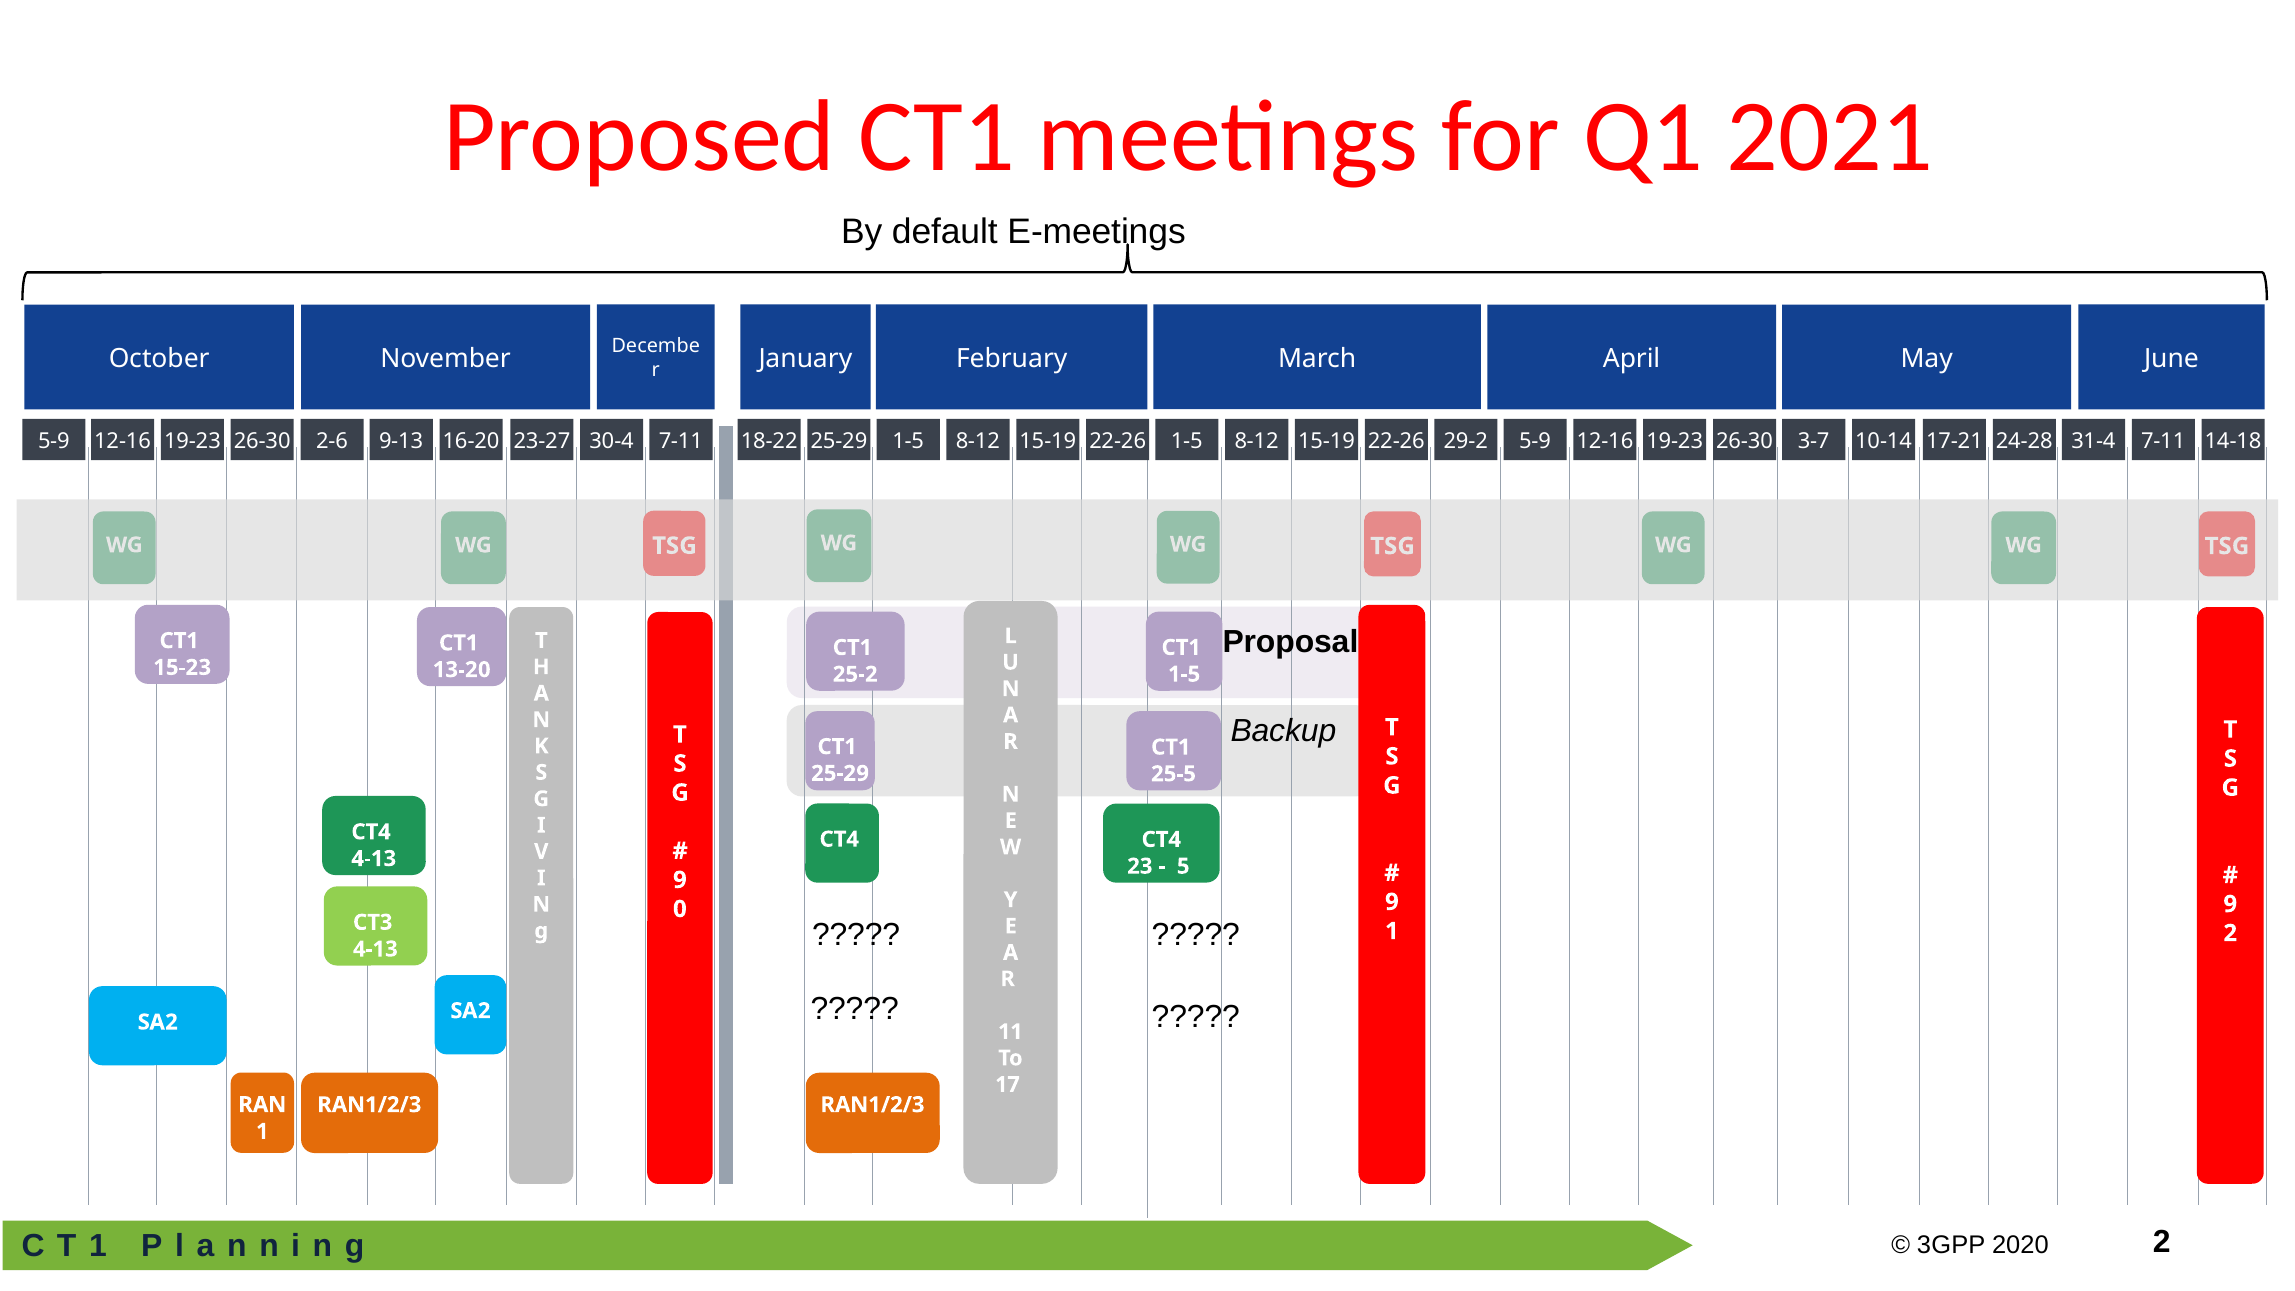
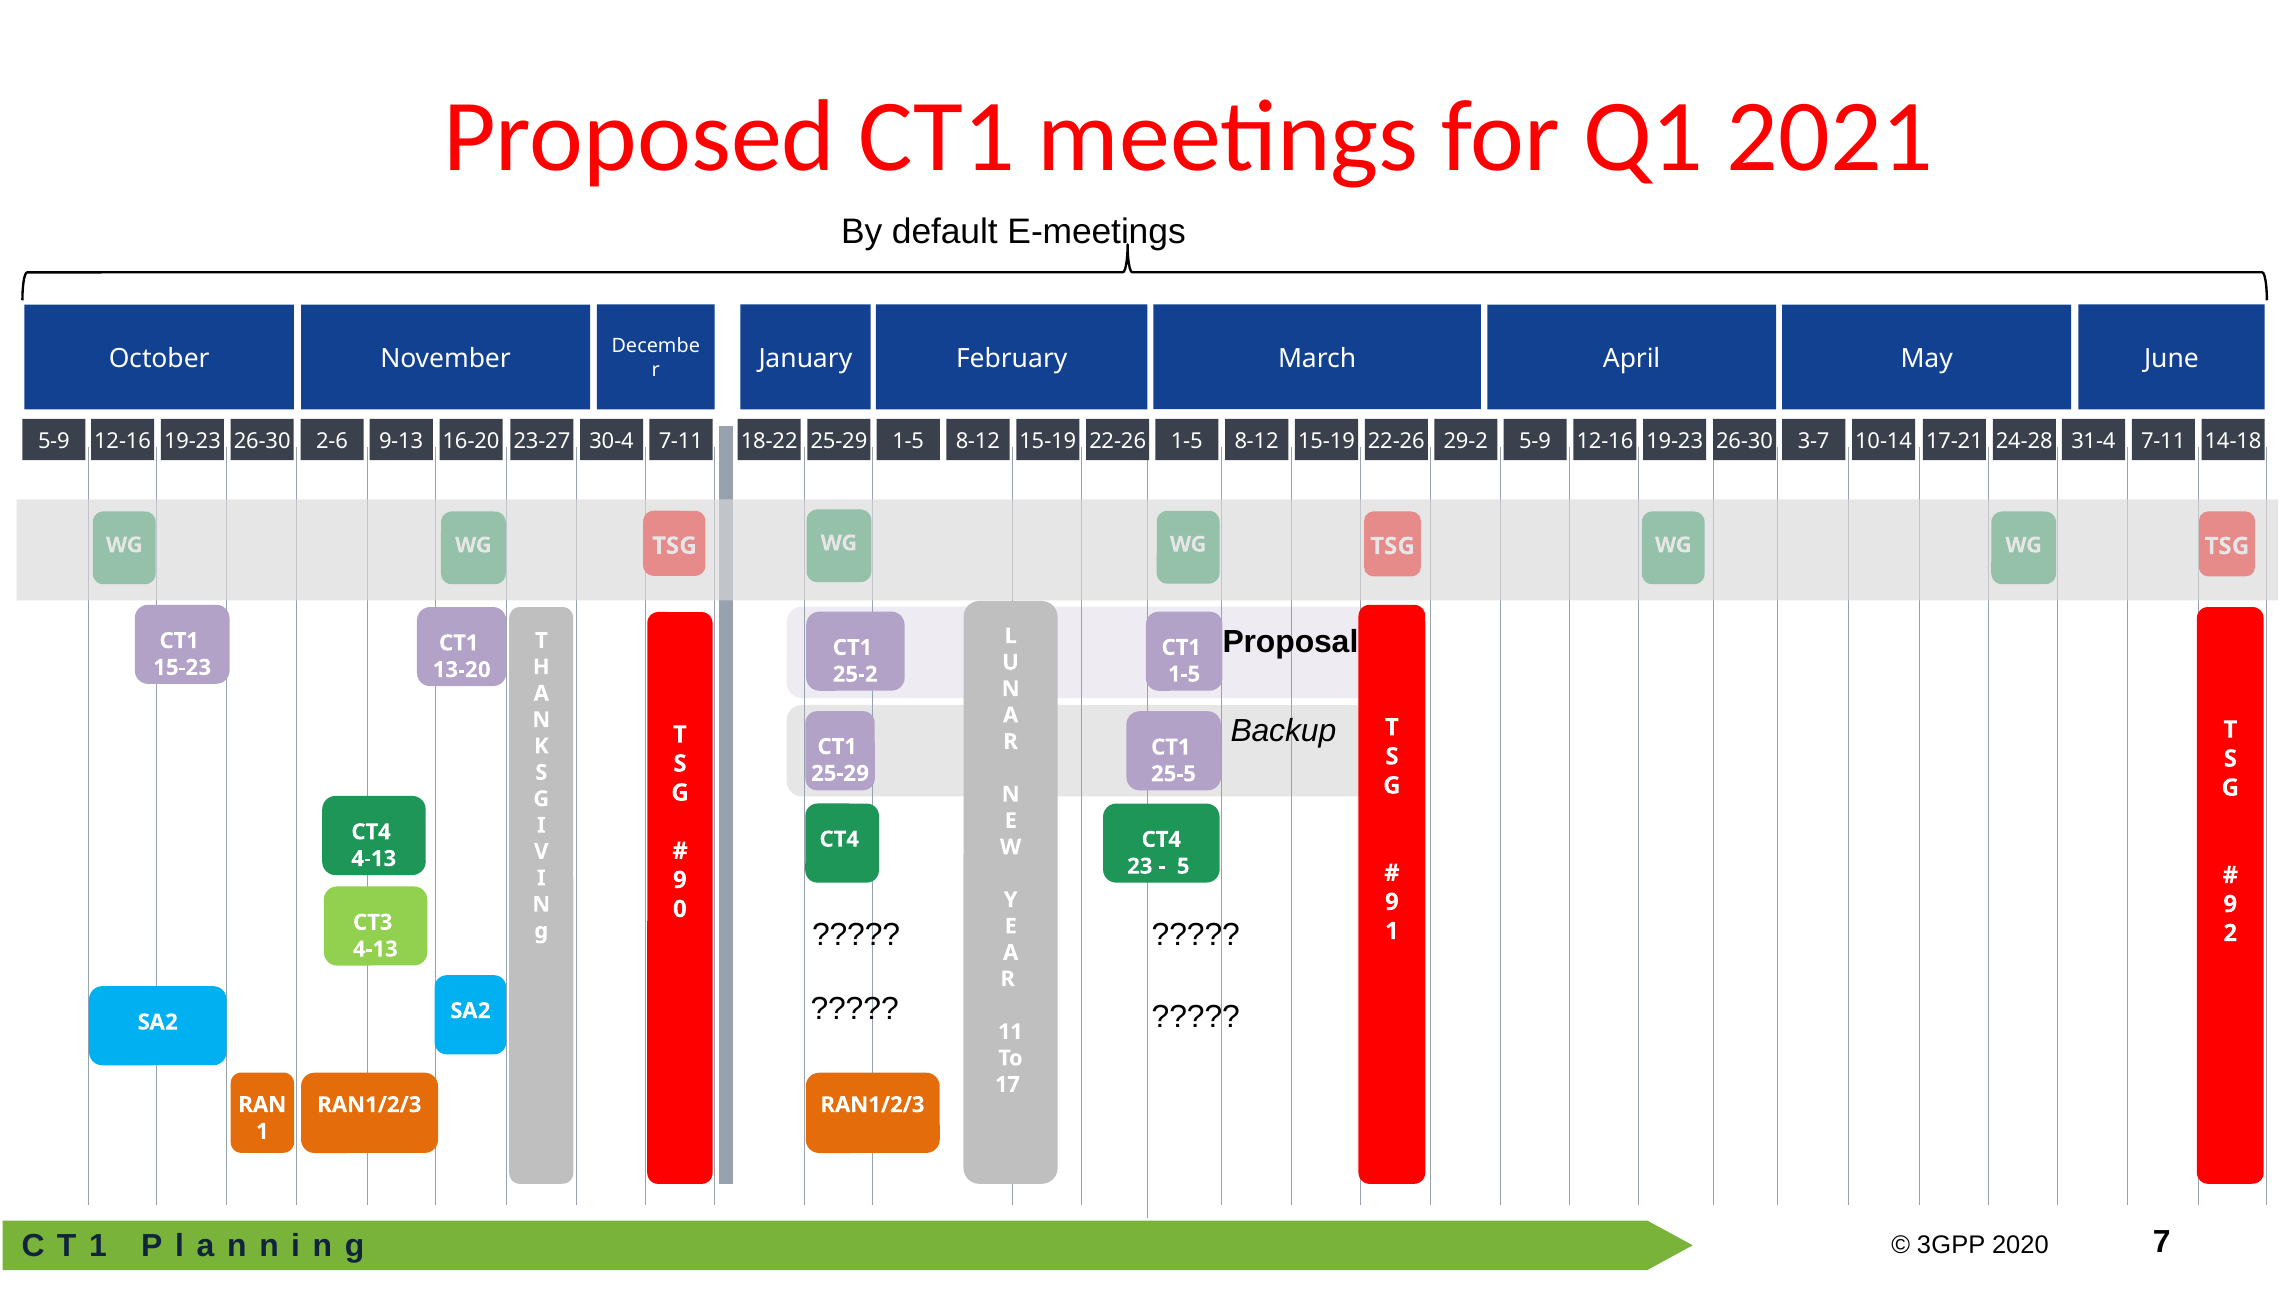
2: 2 -> 7 (2162, 1242)
